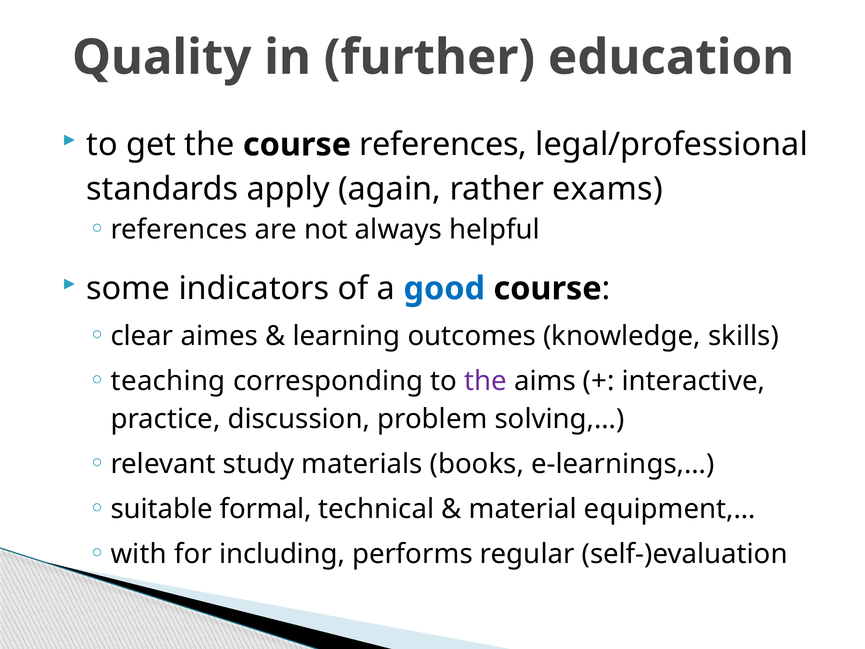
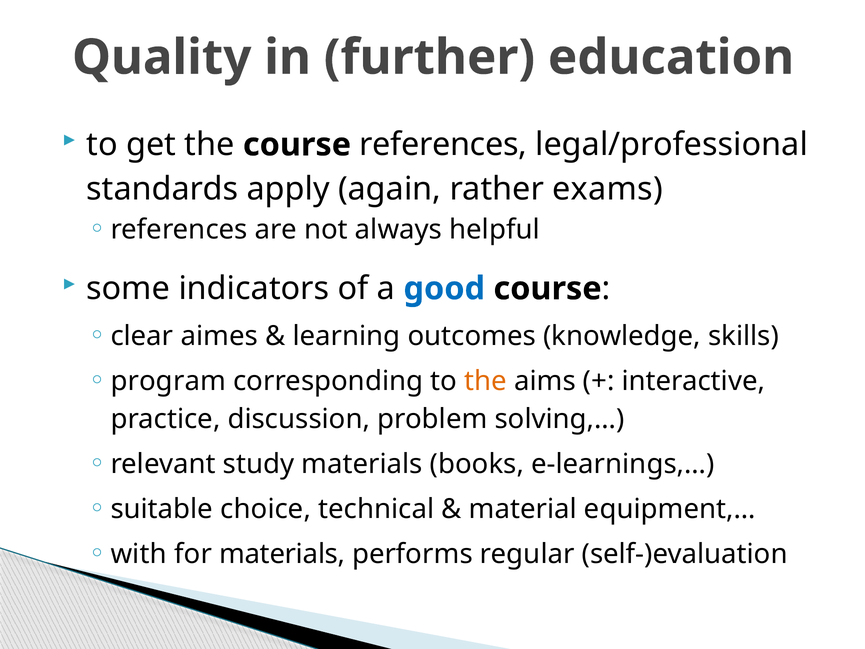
teaching: teaching -> program (168, 381)
the colour: purple -> orange (486, 381)
formal: formal -> choice (266, 509)
for including: including -> materials (282, 554)
